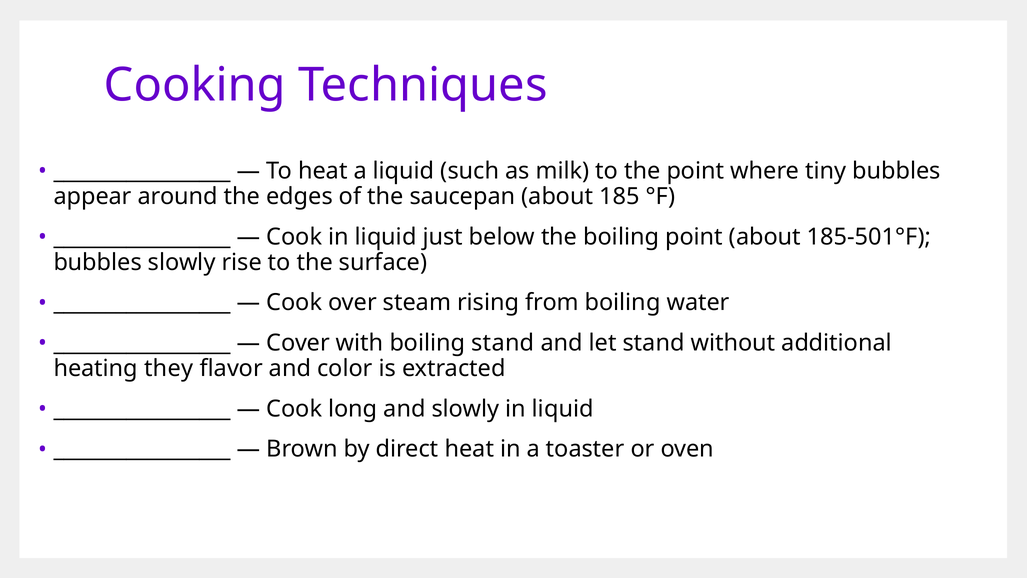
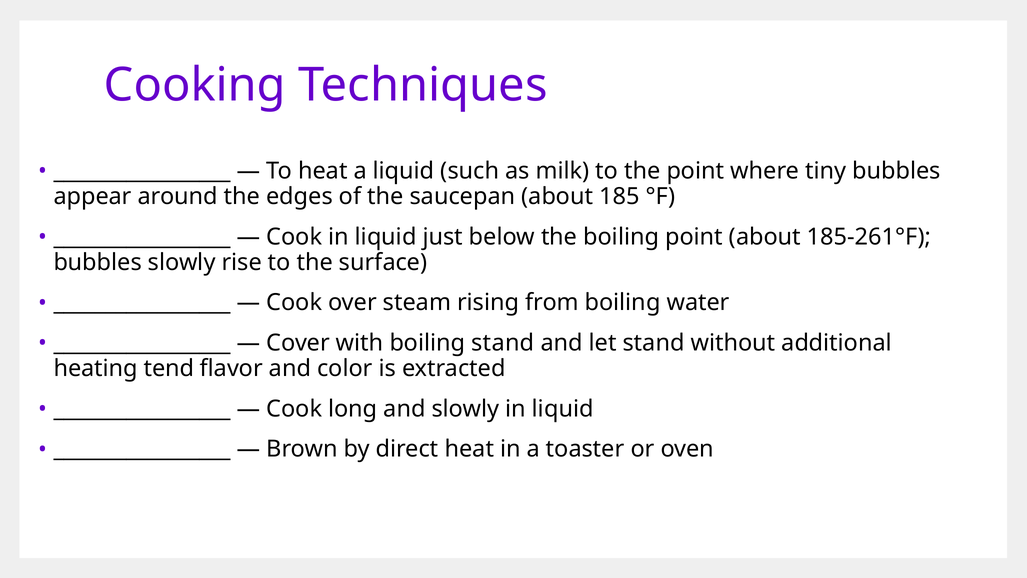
185-501°F: 185-501°F -> 185-261°F (869, 237)
they: they -> tend (169, 368)
